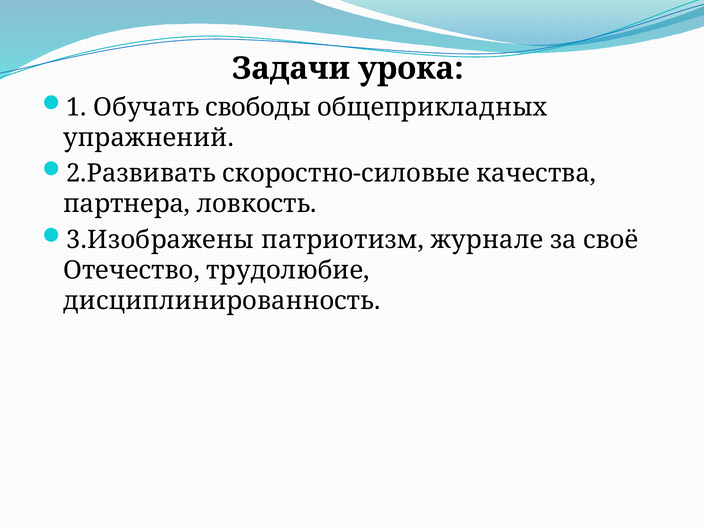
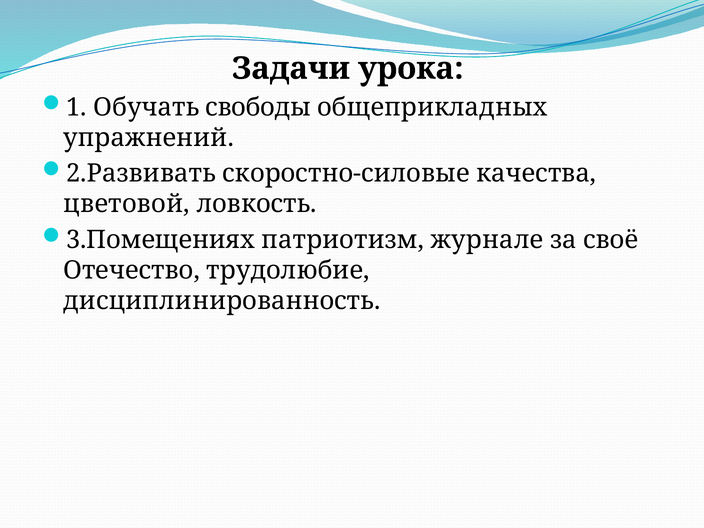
партнера: партнера -> цветовой (127, 204)
3.Изображены: 3.Изображены -> 3.Помещениях (161, 240)
